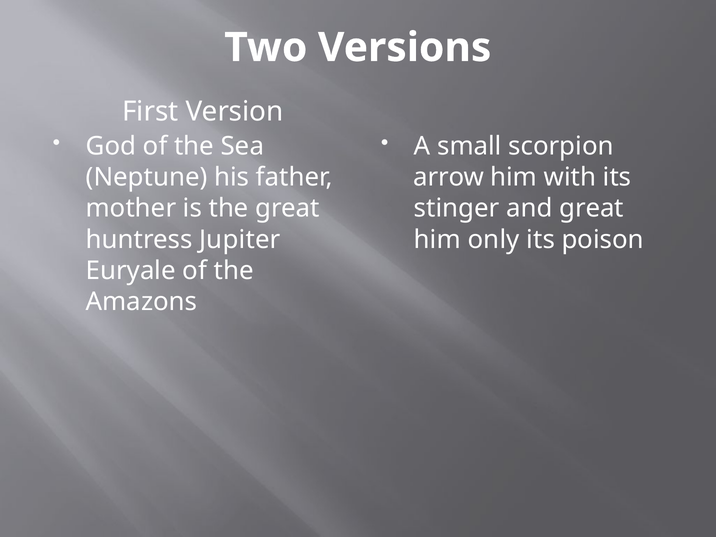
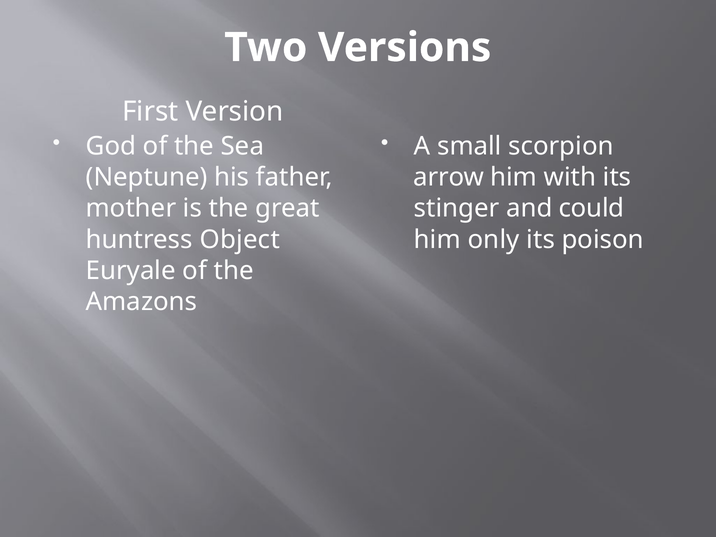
and great: great -> could (592, 208)
Jupiter: Jupiter -> Object (240, 239)
